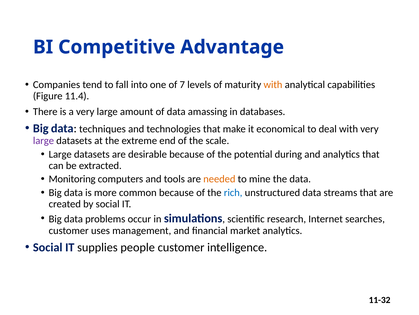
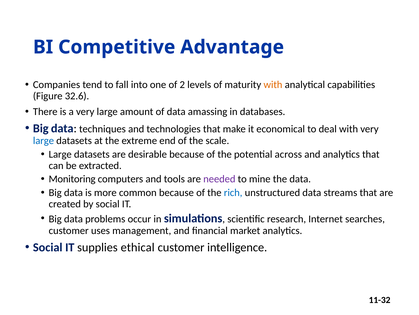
7: 7 -> 2 (182, 85)
11.4: 11.4 -> 32.6 (77, 96)
large colour: purple -> blue (43, 140)
during: during -> across (288, 154)
needed colour: orange -> purple (219, 179)
people: people -> ethical (138, 247)
